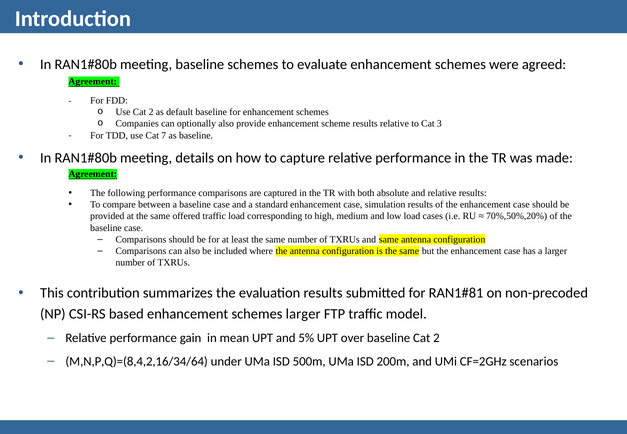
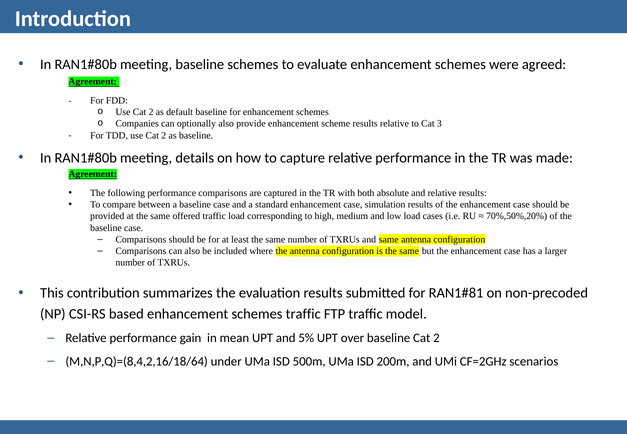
TDD use Cat 7: 7 -> 2 (164, 135)
schemes larger: larger -> traffic (303, 314)
M,N,P,Q)=(8,4,2,16/34/64: M,N,P,Q)=(8,4,2,16/34/64 -> M,N,P,Q)=(8,4,2,16/18/64 (137, 362)
